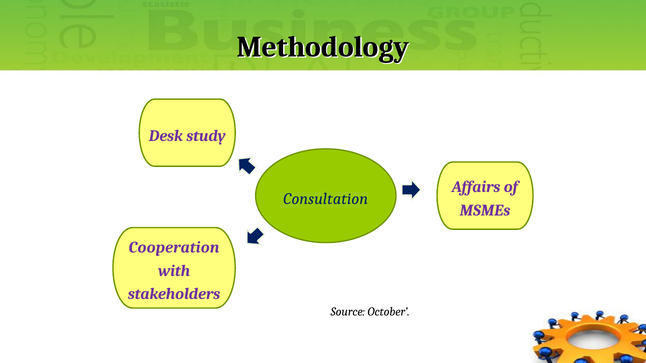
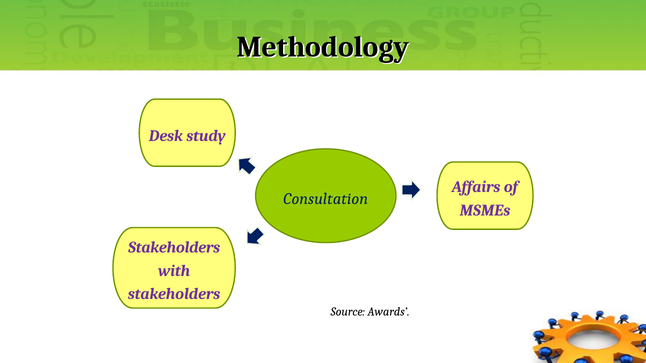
Cooperation: Cooperation -> Stakeholders (174, 248)
October: October -> Awards (389, 312)
